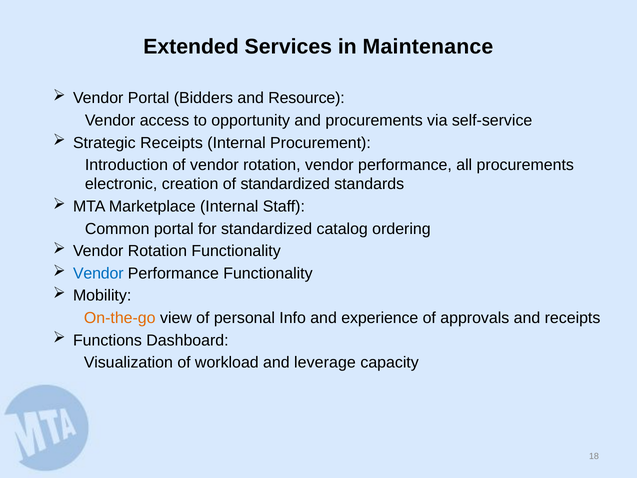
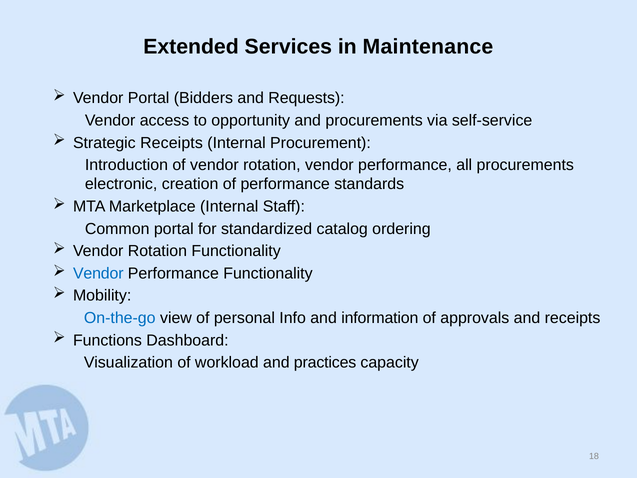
Resource: Resource -> Requests (306, 98)
of standardized: standardized -> performance (285, 184)
On-the-go colour: orange -> blue (120, 318)
experience: experience -> information (380, 318)
leverage: leverage -> practices (325, 362)
